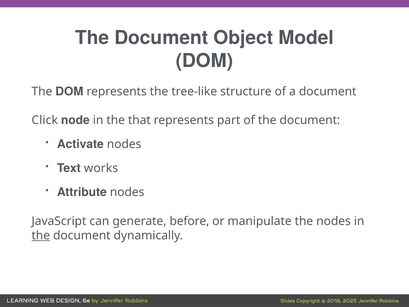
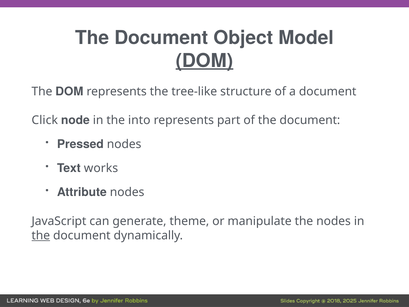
DOM underline: none -> present (204, 61)
that: that -> into (139, 120)
Activate: Activate -> Pressed (80, 144)
before: before -> theme (189, 221)
